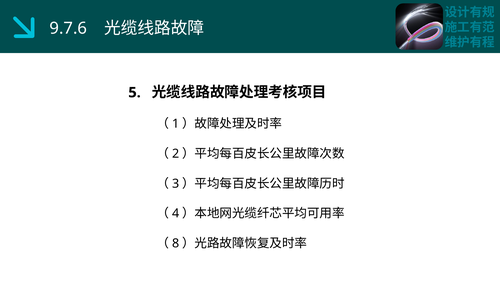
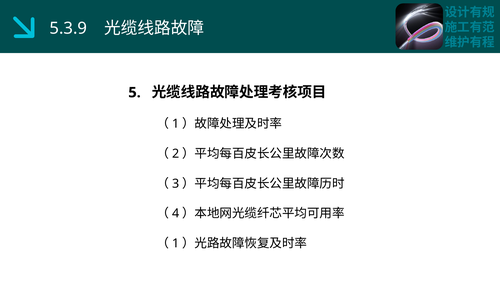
9.7.6: 9.7.6 -> 5.3.9 (68, 28)
8: 8 -> 1 (176, 244)
